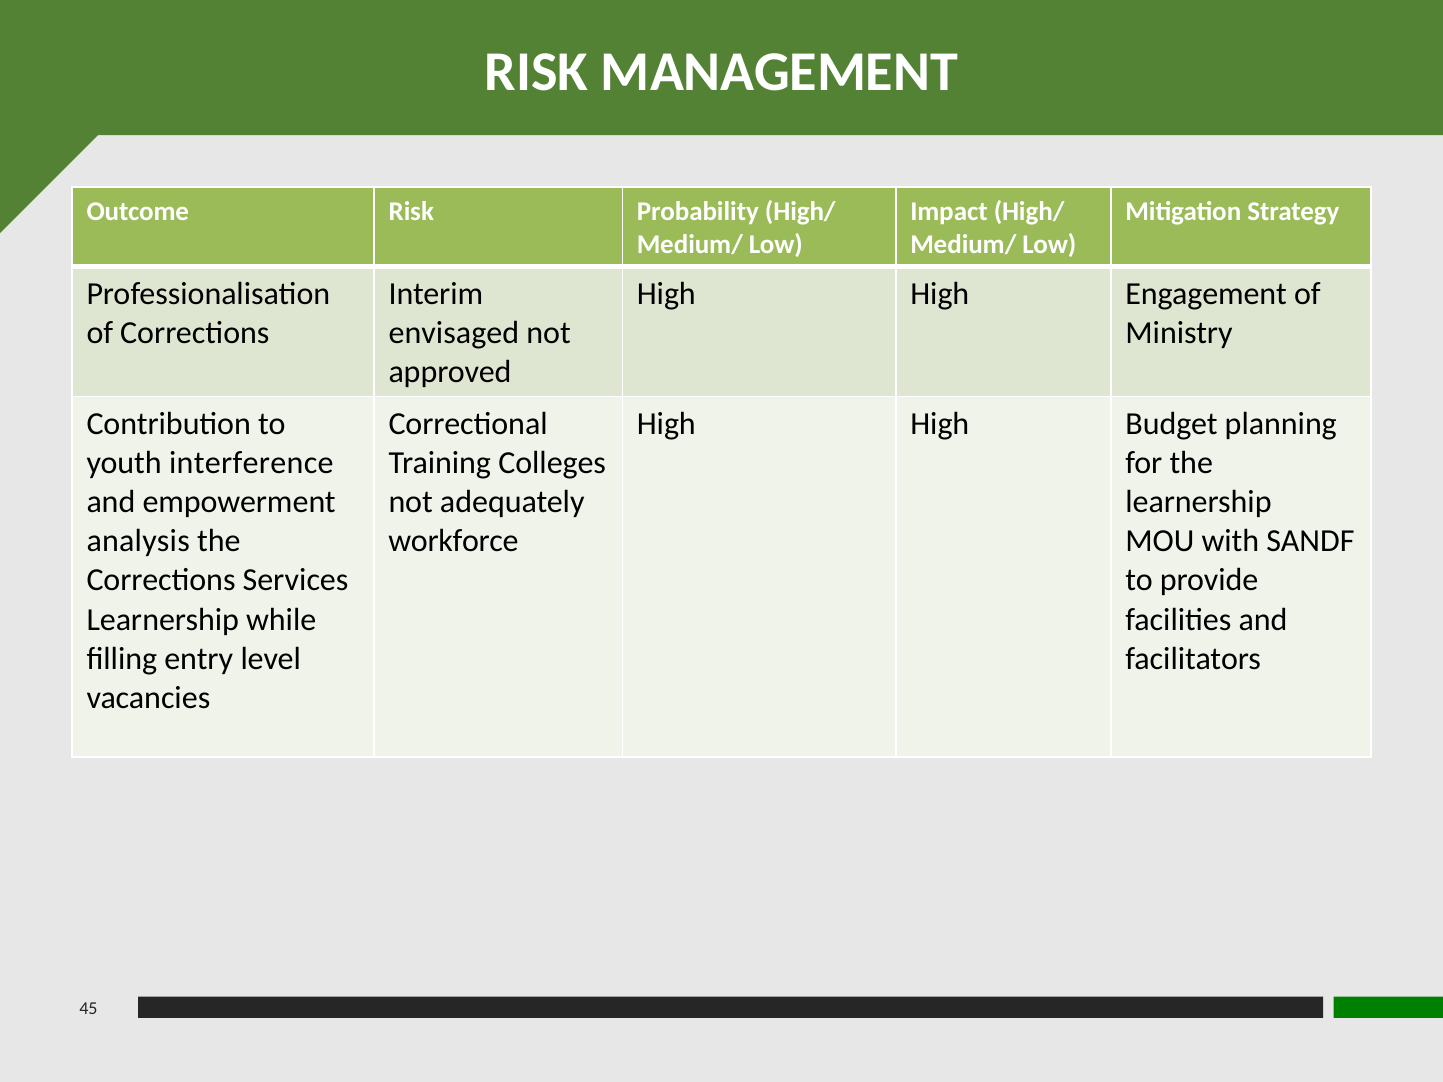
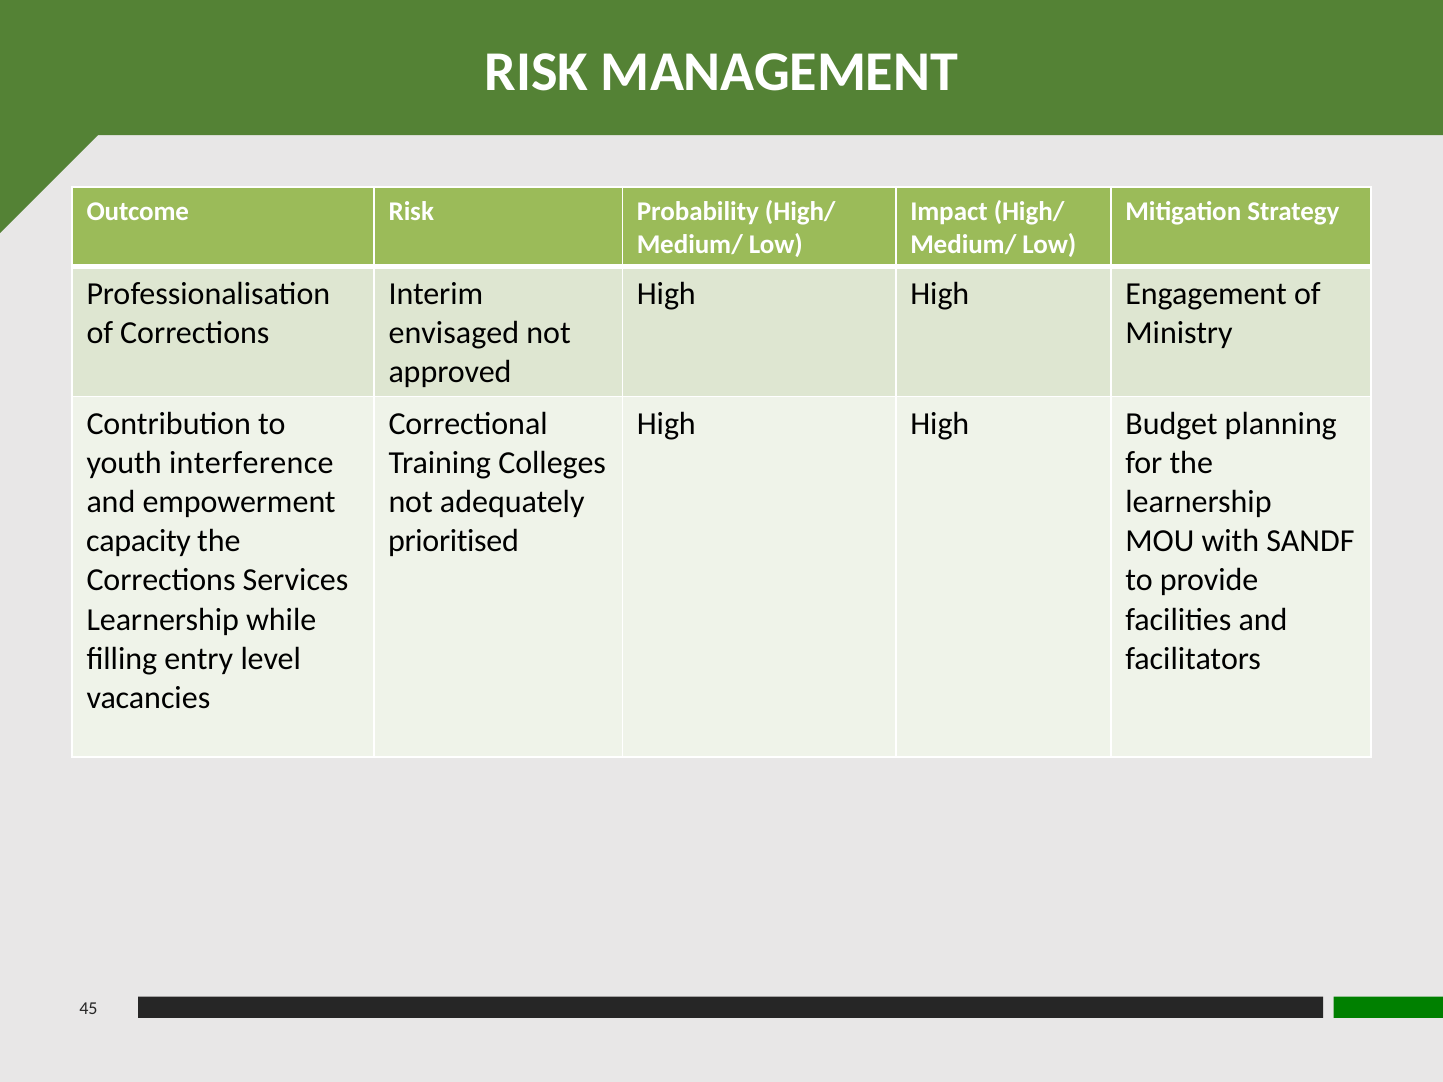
analysis: analysis -> capacity (138, 541)
workforce: workforce -> prioritised (453, 541)
